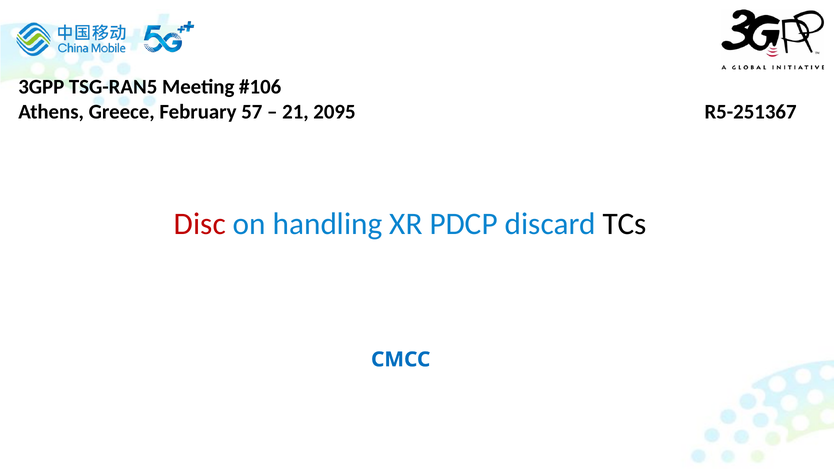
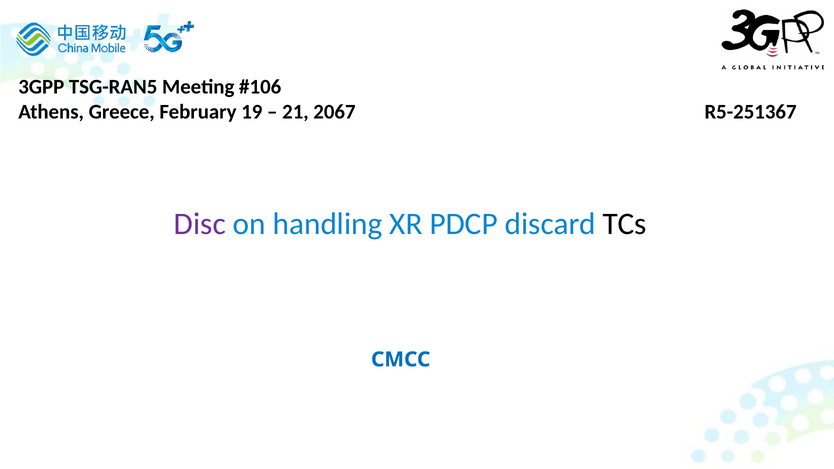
57: 57 -> 19 (252, 112)
2095: 2095 -> 2067 (334, 112)
Disc colour: red -> purple (200, 224)
